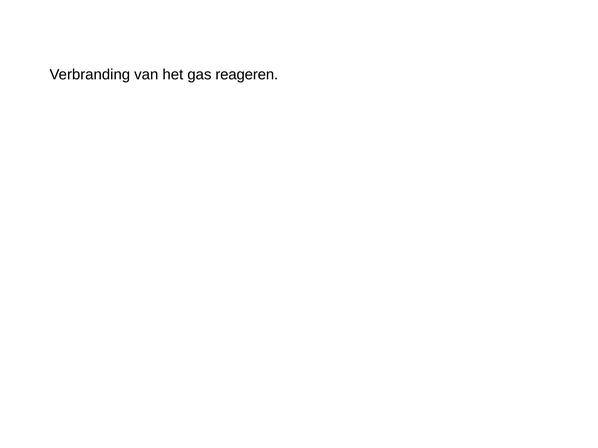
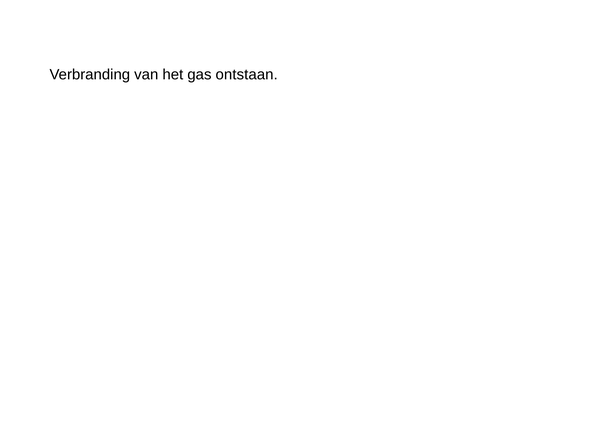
gas reageren: reageren -> ontstaan (247, 75)
